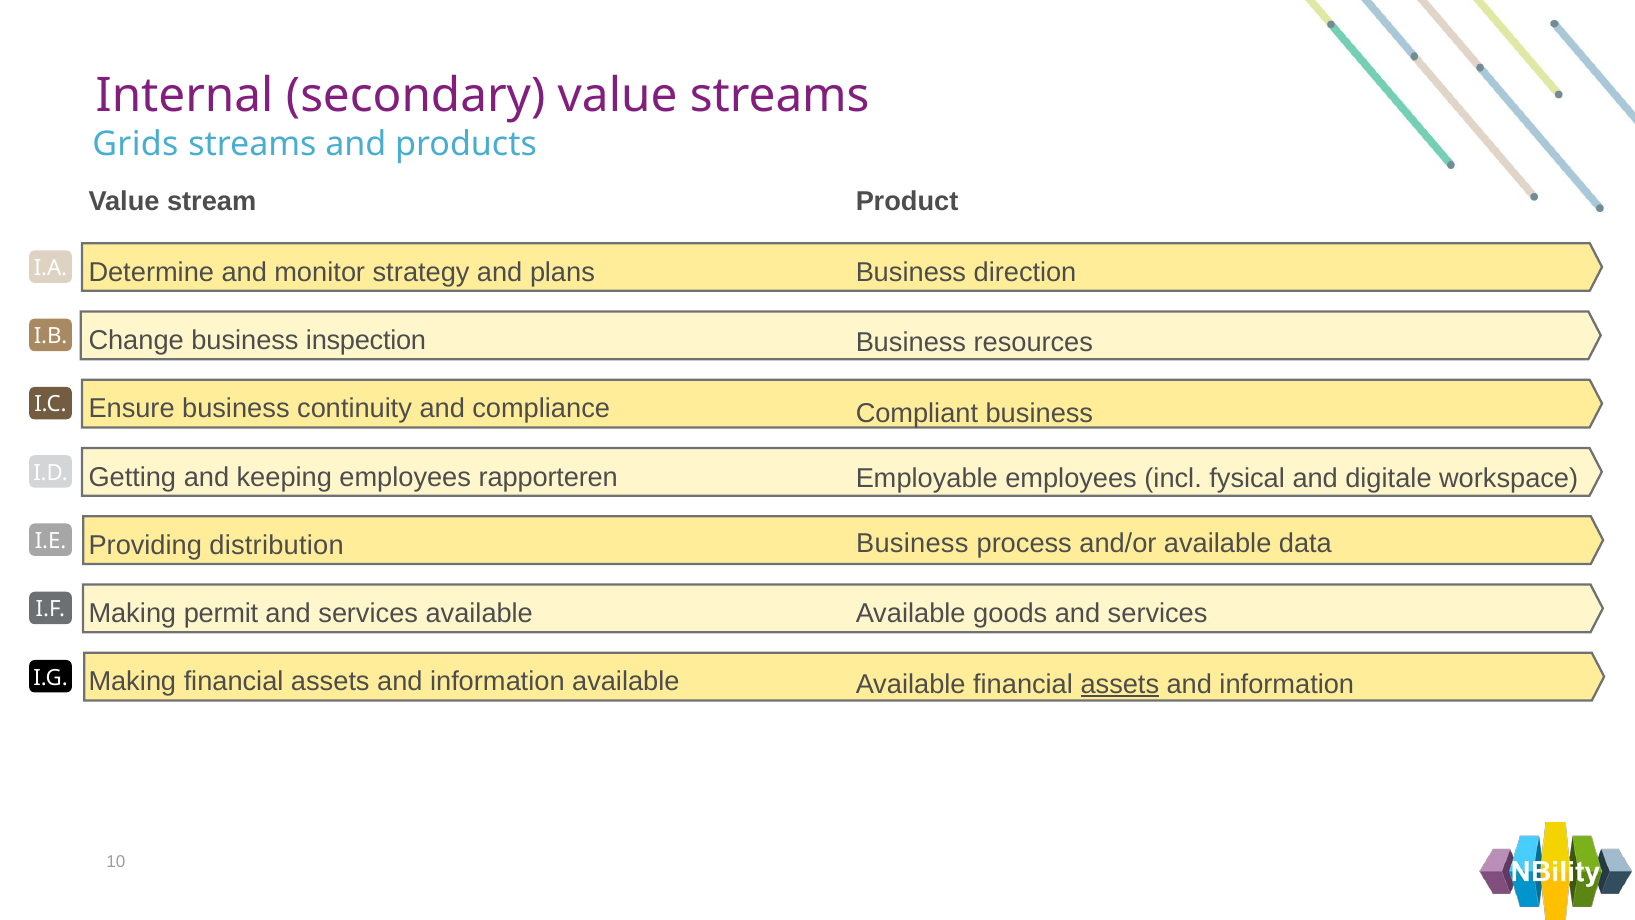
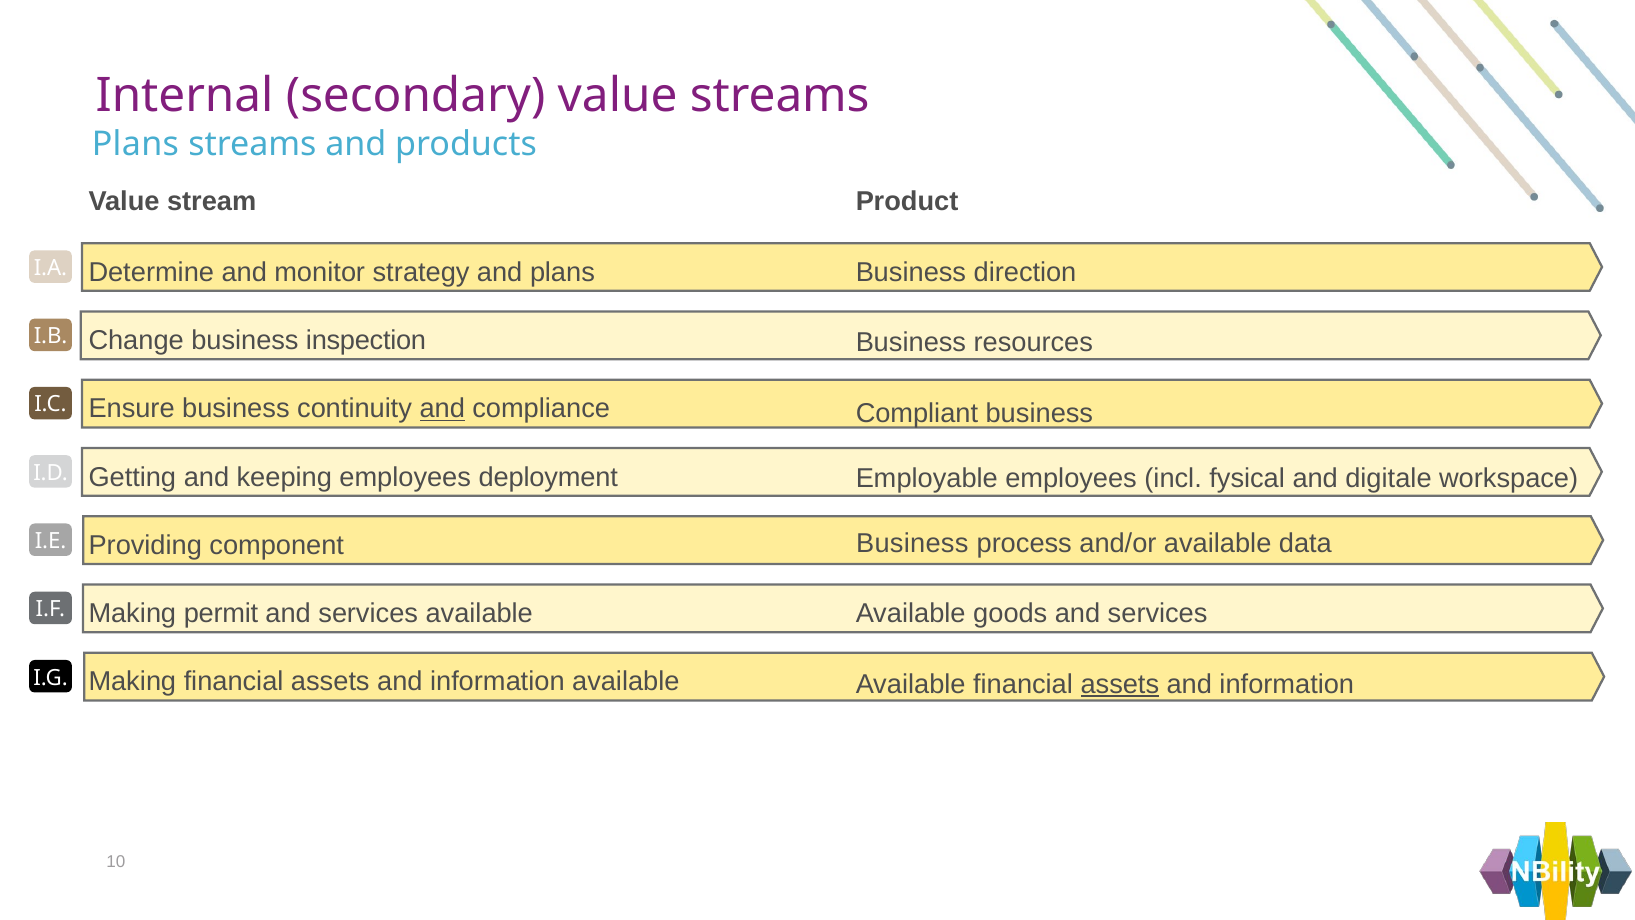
Grids: Grids -> Plans (135, 144)
and underline: none -> present (442, 409)
rapporteren: rapporteren -> deployment (548, 477)
distribution: distribution -> component (277, 545)
